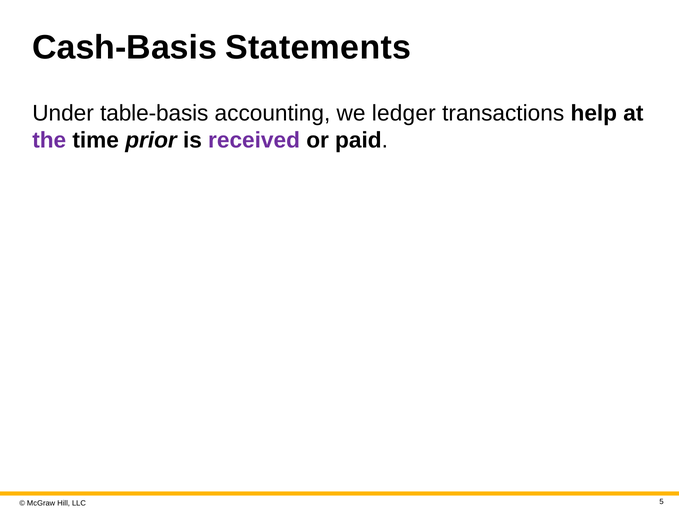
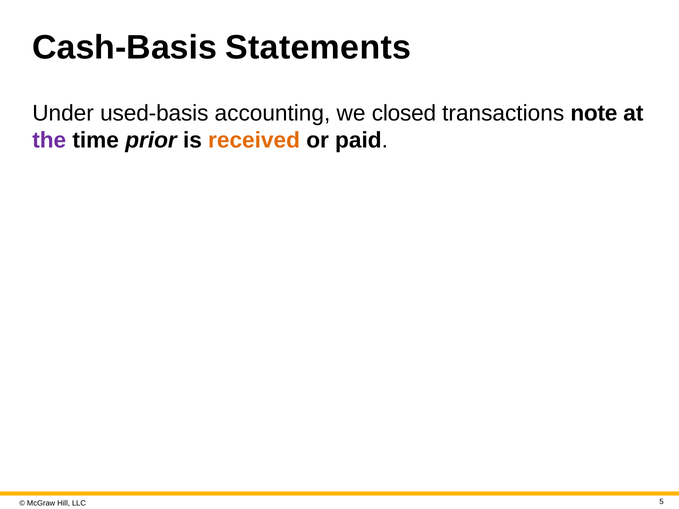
table-basis: table-basis -> used-basis (154, 113)
ledger: ledger -> closed (404, 113)
help: help -> note (594, 113)
received colour: purple -> orange (254, 141)
